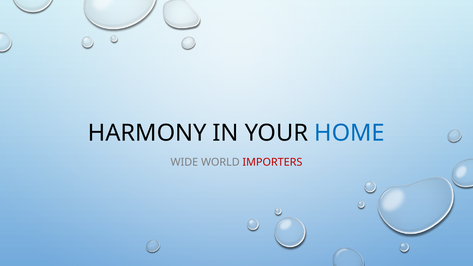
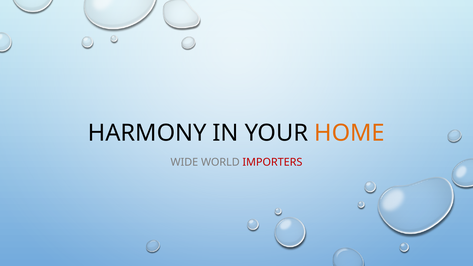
HOME colour: blue -> orange (350, 133)
